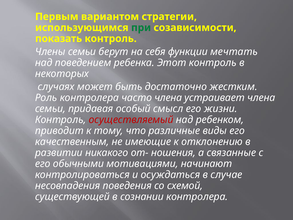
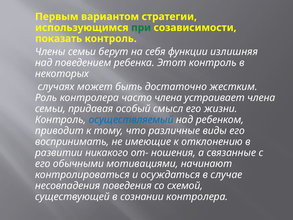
мечтать: мечтать -> излишняя (234, 52)
осуществляемый colour: red -> blue (131, 120)
качественным: качественным -> воспринимать (72, 142)
